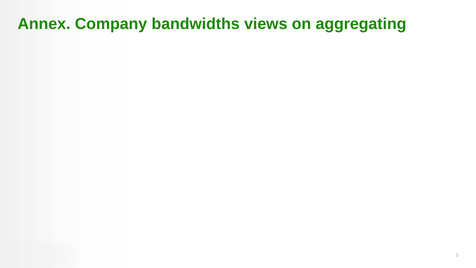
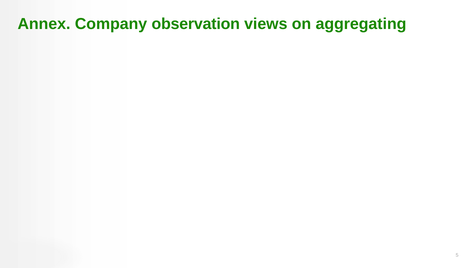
bandwidths: bandwidths -> observation (196, 24)
